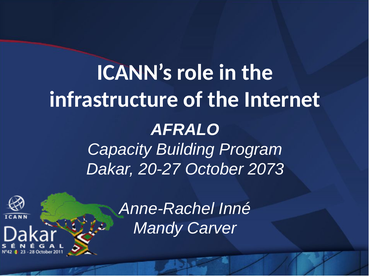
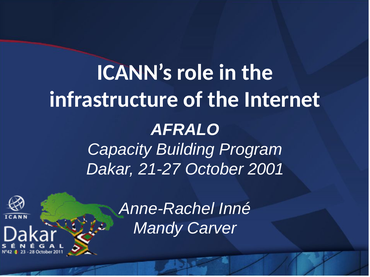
20-27: 20-27 -> 21-27 (159, 170)
2073: 2073 -> 2001 (266, 170)
